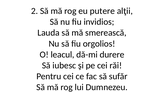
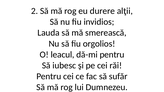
putere: putere -> durere (102, 11)
dă-mi durere: durere -> pentru (112, 55)
